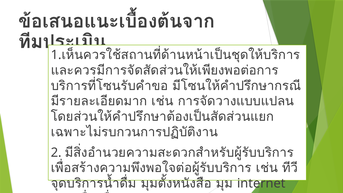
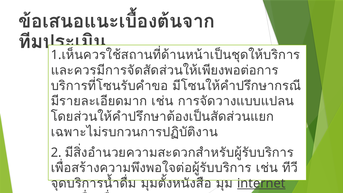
internet underline: none -> present (261, 183)
